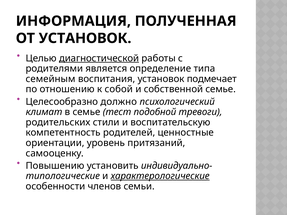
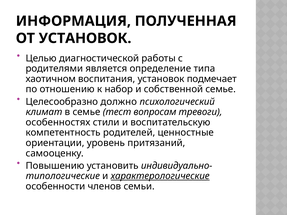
диагностической underline: present -> none (99, 58)
семейным: семейным -> хаотичном (51, 79)
собой: собой -> набор (119, 89)
подобной: подобной -> вопросам (155, 112)
родительских: родительских -> особенностях (58, 122)
